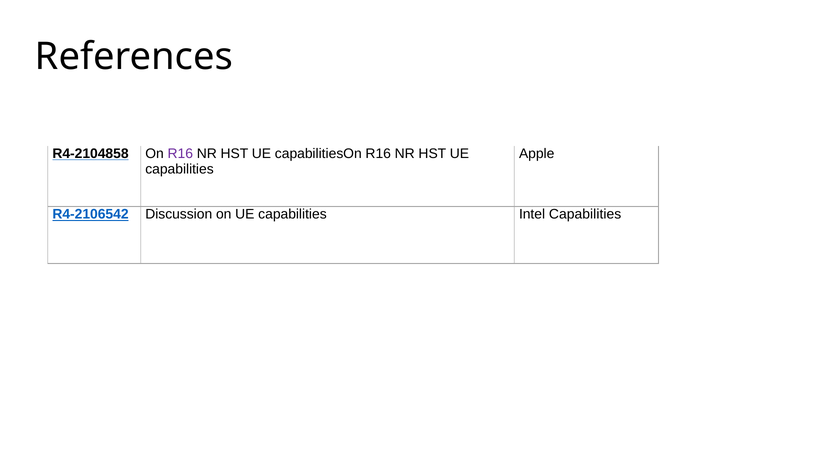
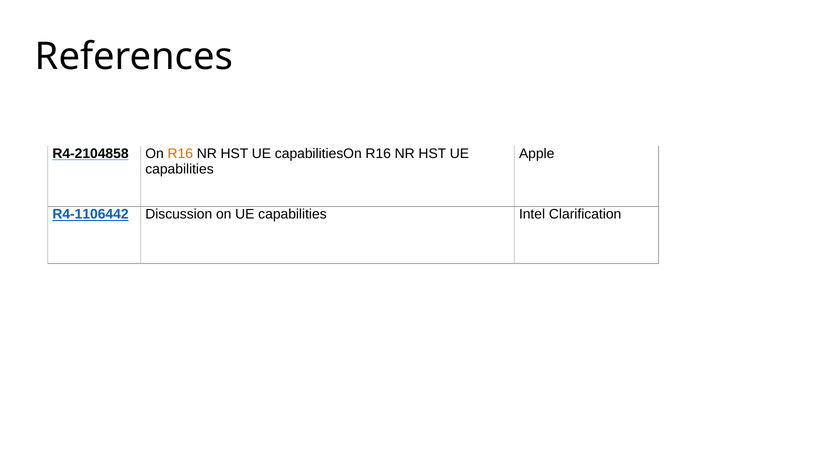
R16 colour: purple -> orange (180, 154)
R4-2106542: R4-2106542 -> R4-1106442 (90, 215)
Intel Capabilities: Capabilities -> Clarification (585, 215)
